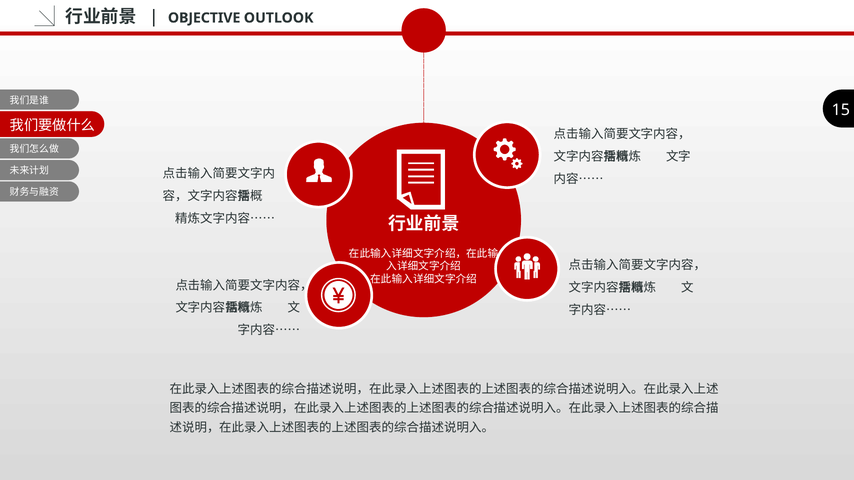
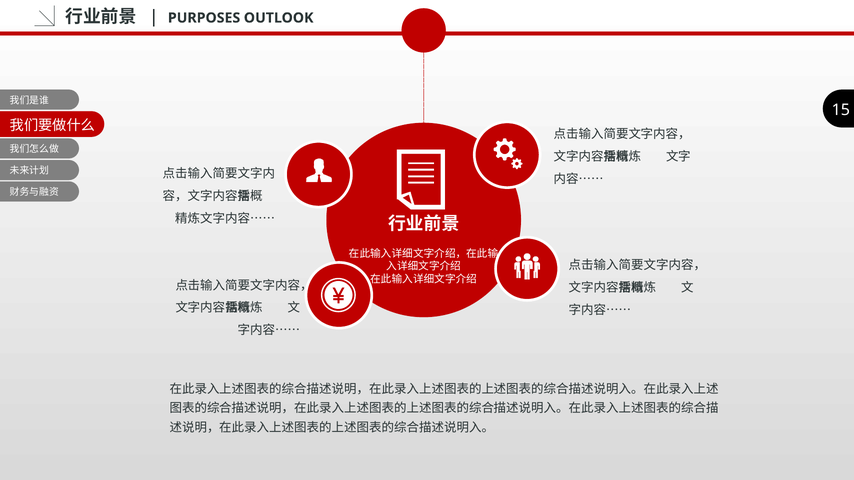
OBJECTIVE: OBJECTIVE -> PURPOSES (204, 18)
